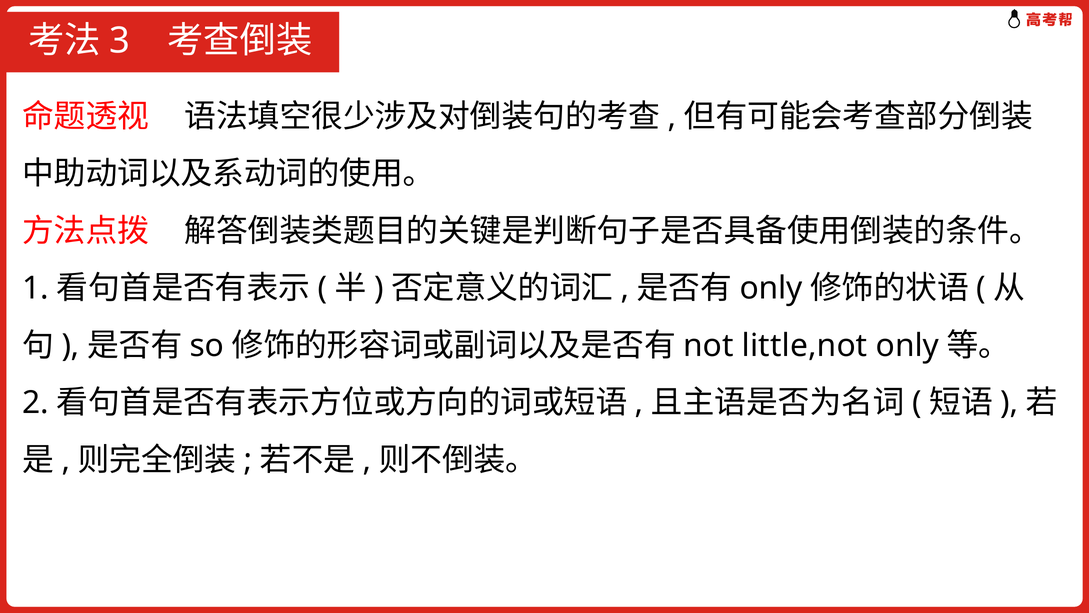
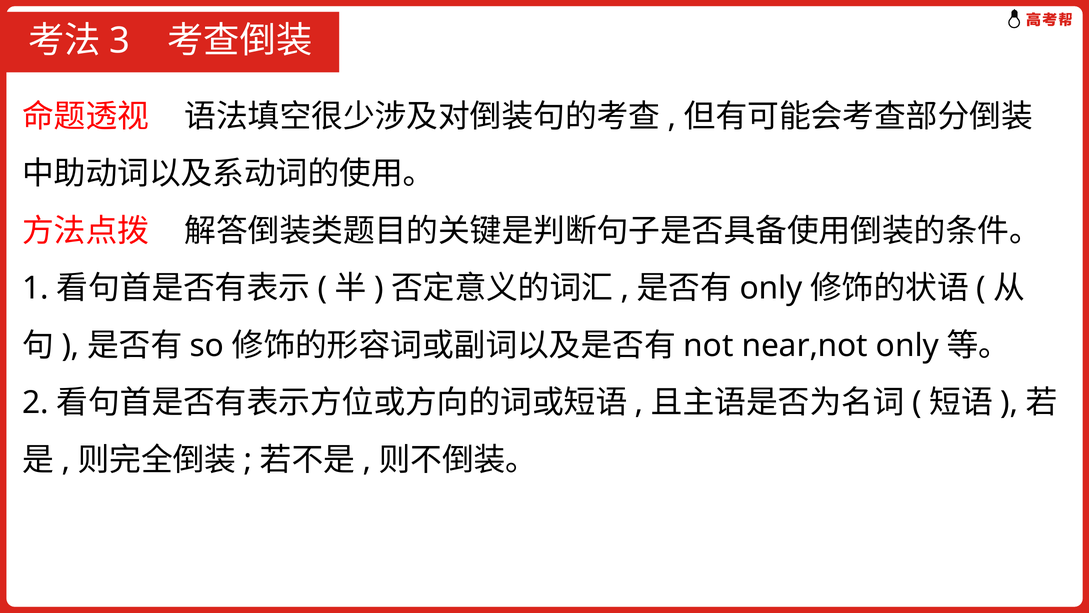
little,not: little,not -> near,not (805, 345)
